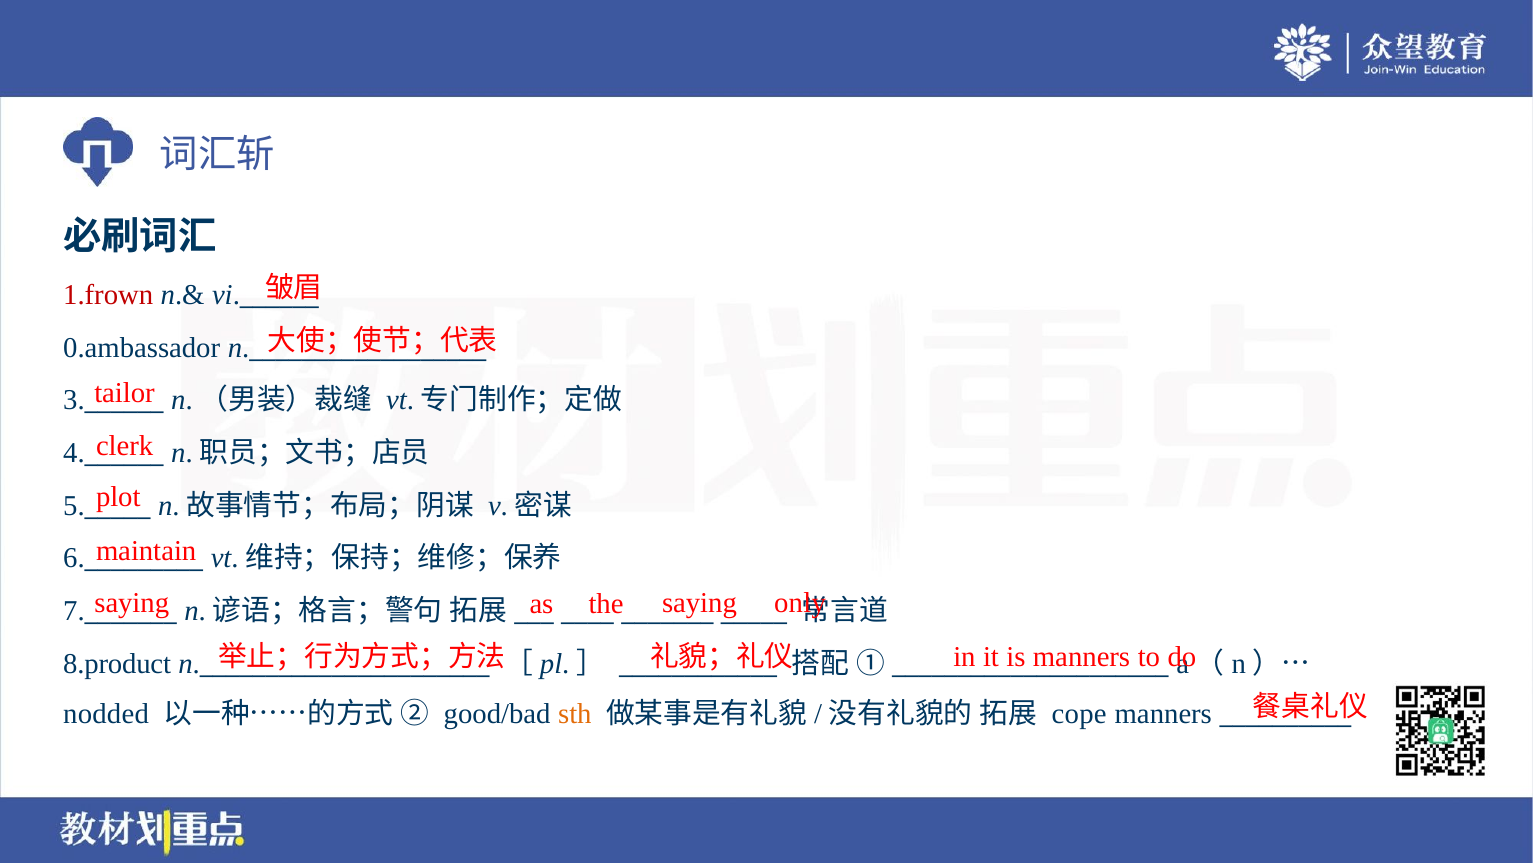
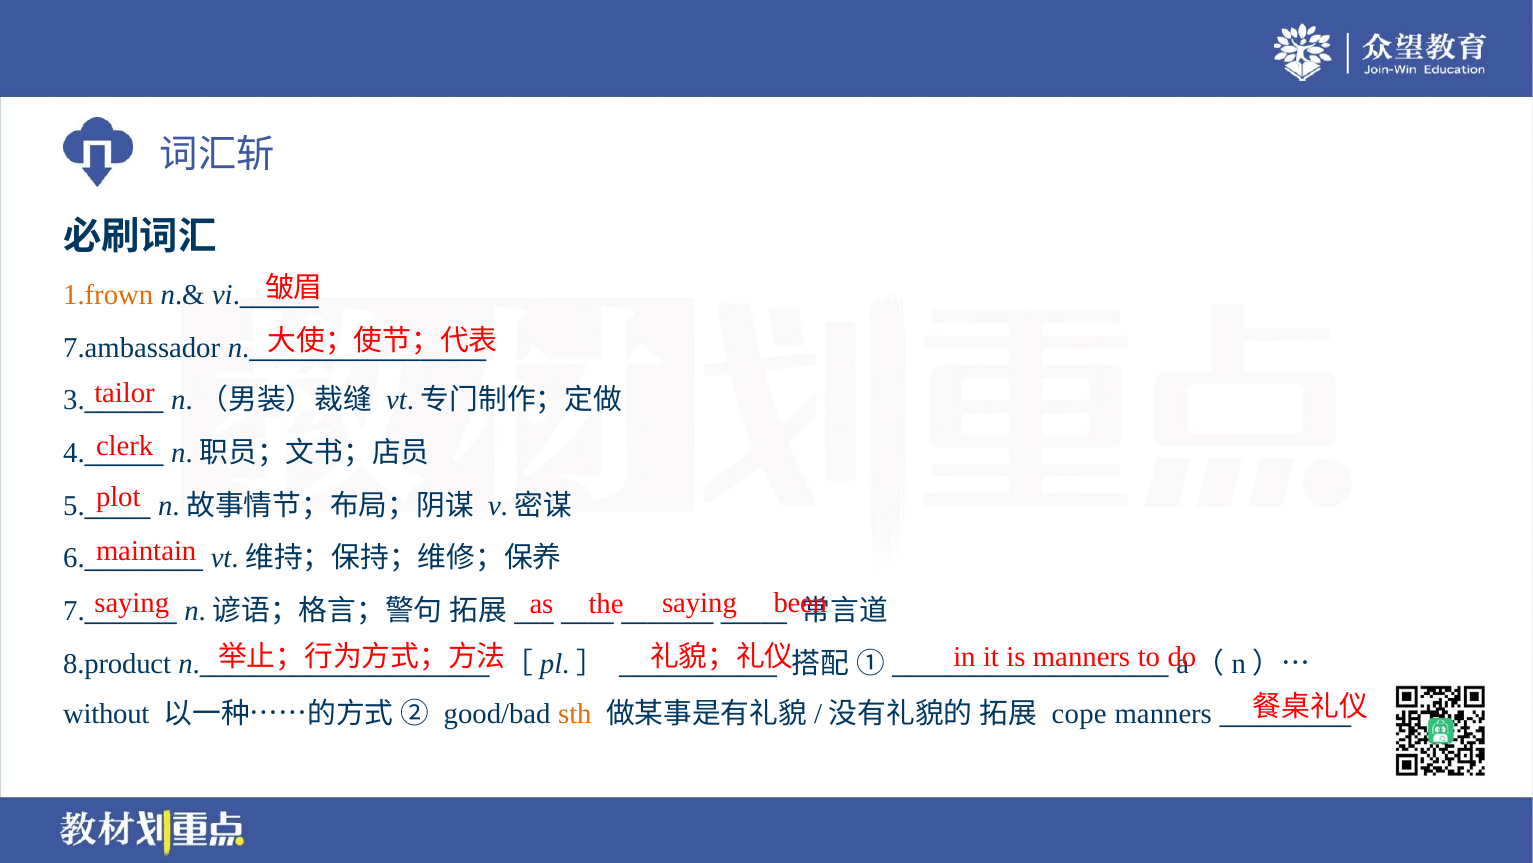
1.frown colour: red -> orange (108, 295)
0.ambassador: 0.ambassador -> 7.ambassador (142, 347)
only: only -> been (800, 602)
nodded: nodded -> without (106, 713)
